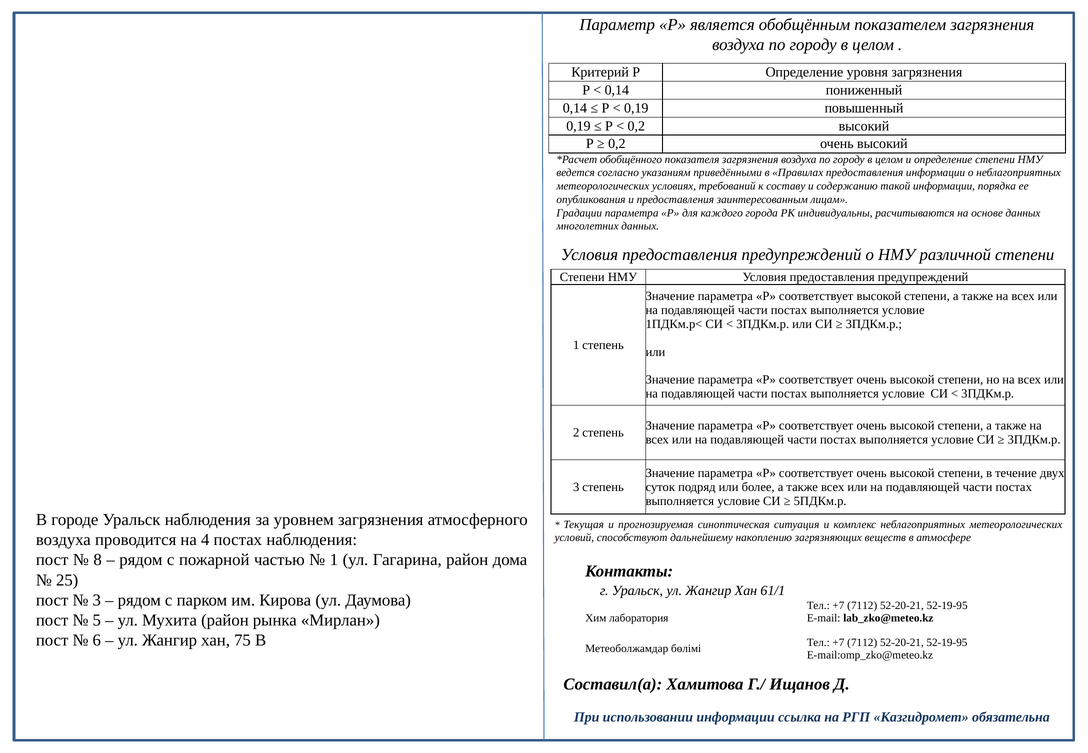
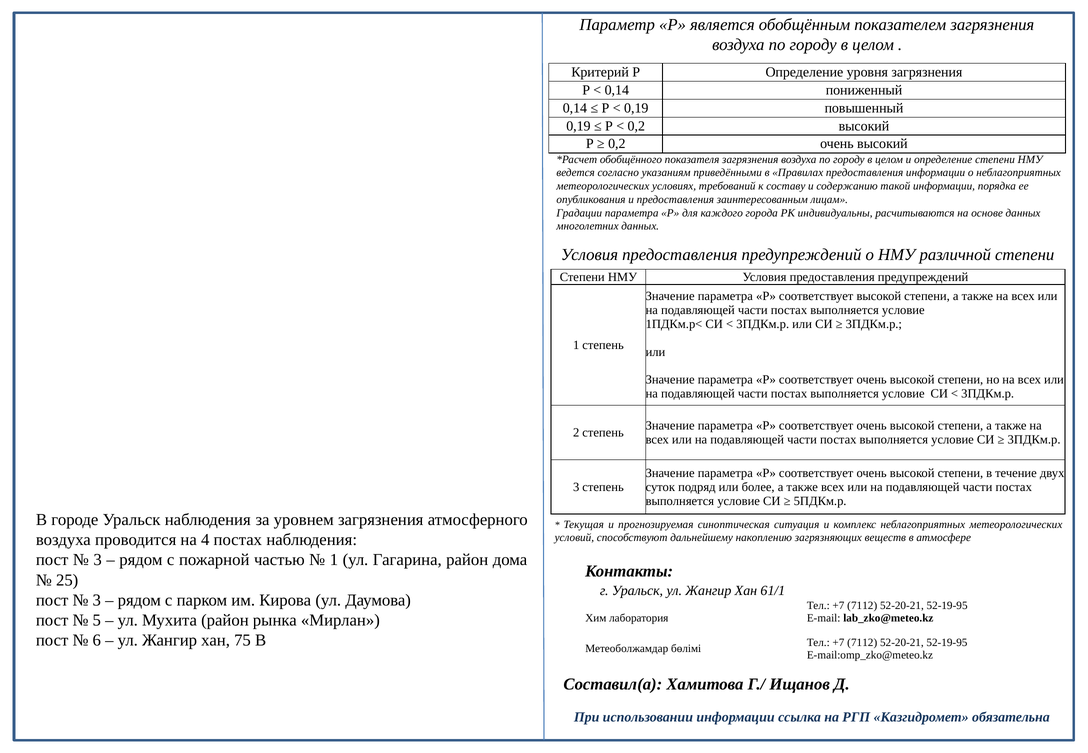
8: 8 -> 3 (98, 560)
